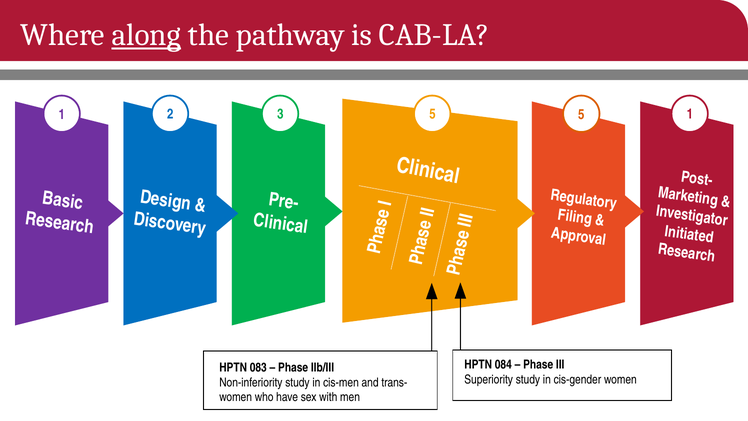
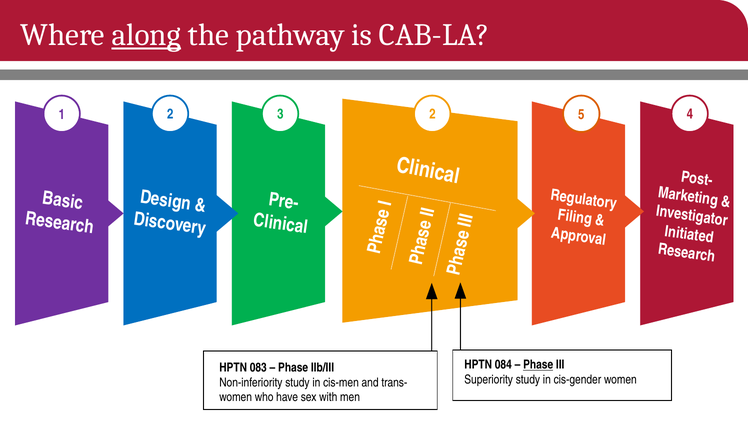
3 5: 5 -> 2 (432, 114)
5 1: 1 -> 4 (690, 114)
Phase underline: none -> present (538, 365)
